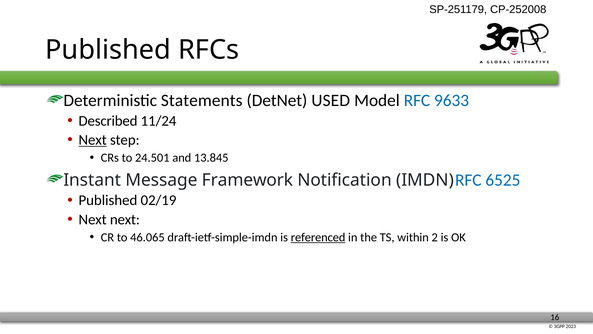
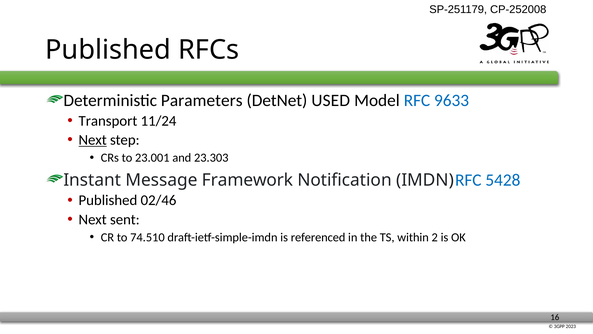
Statements: Statements -> Parameters (202, 100)
Described: Described -> Transport (108, 121)
24.501: 24.501 -> 23.001 (152, 158)
13.845: 13.845 -> 23.303 (211, 158)
6525: 6525 -> 5428 (503, 180)
02/19: 02/19 -> 02/46 (159, 200)
Next next: next -> sent (125, 219)
46.065: 46.065 -> 74.510 (147, 237)
referenced underline: present -> none (318, 237)
